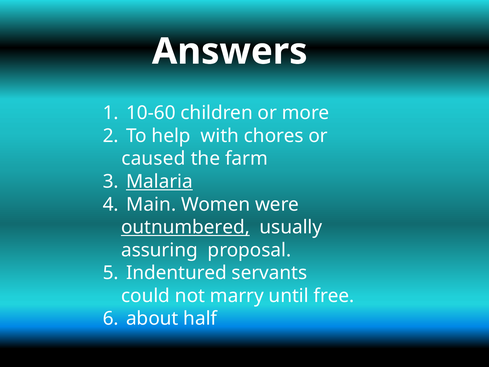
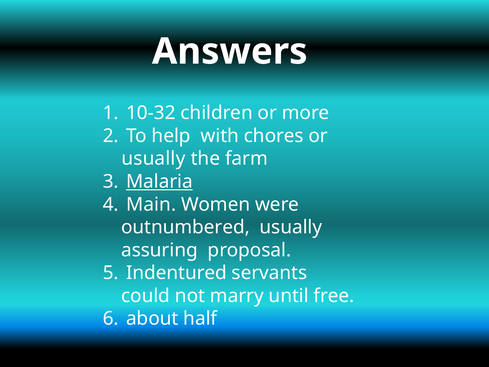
10-60: 10-60 -> 10-32 (151, 113)
caused: caused -> usually (153, 159)
outnumbered underline: present -> none (185, 227)
